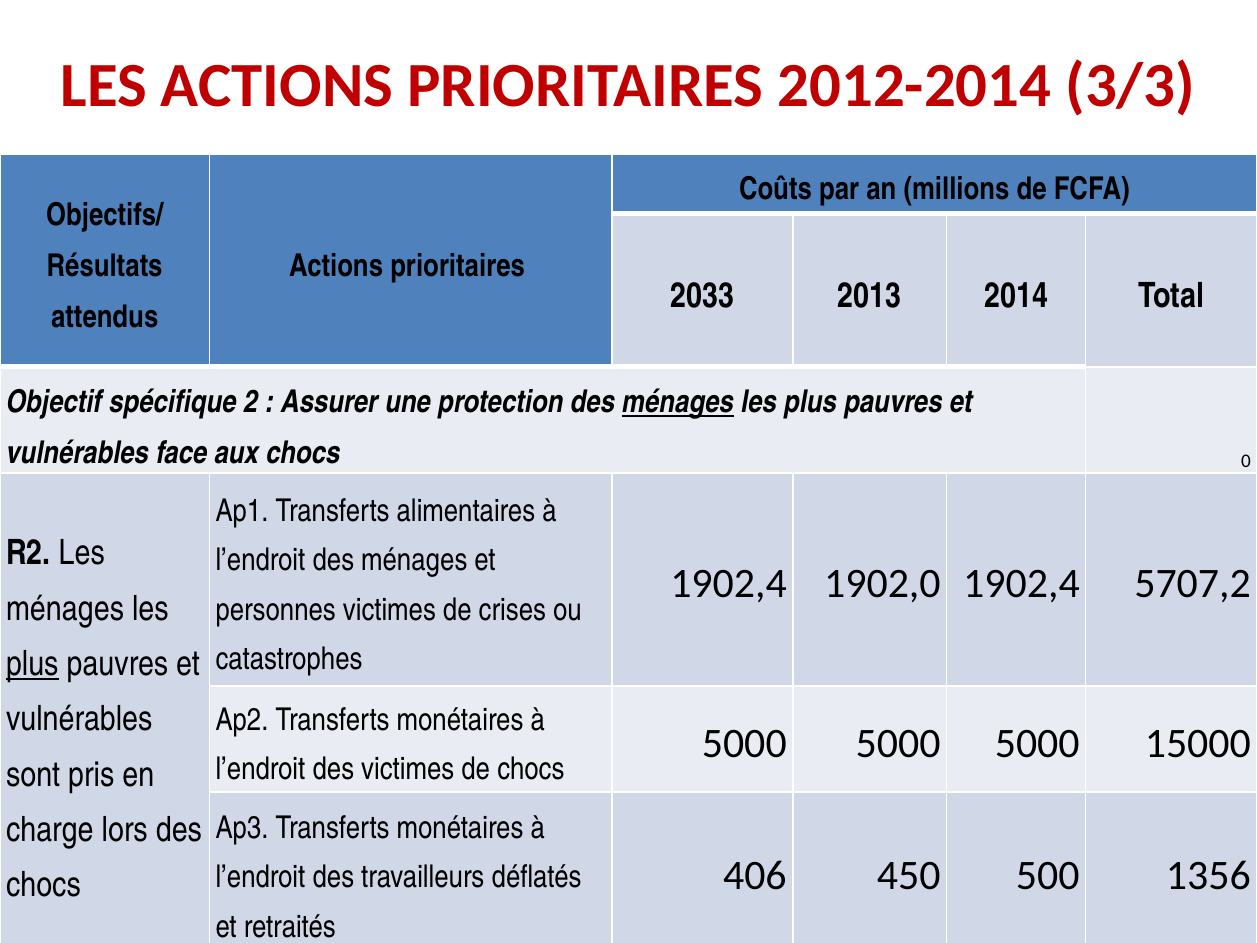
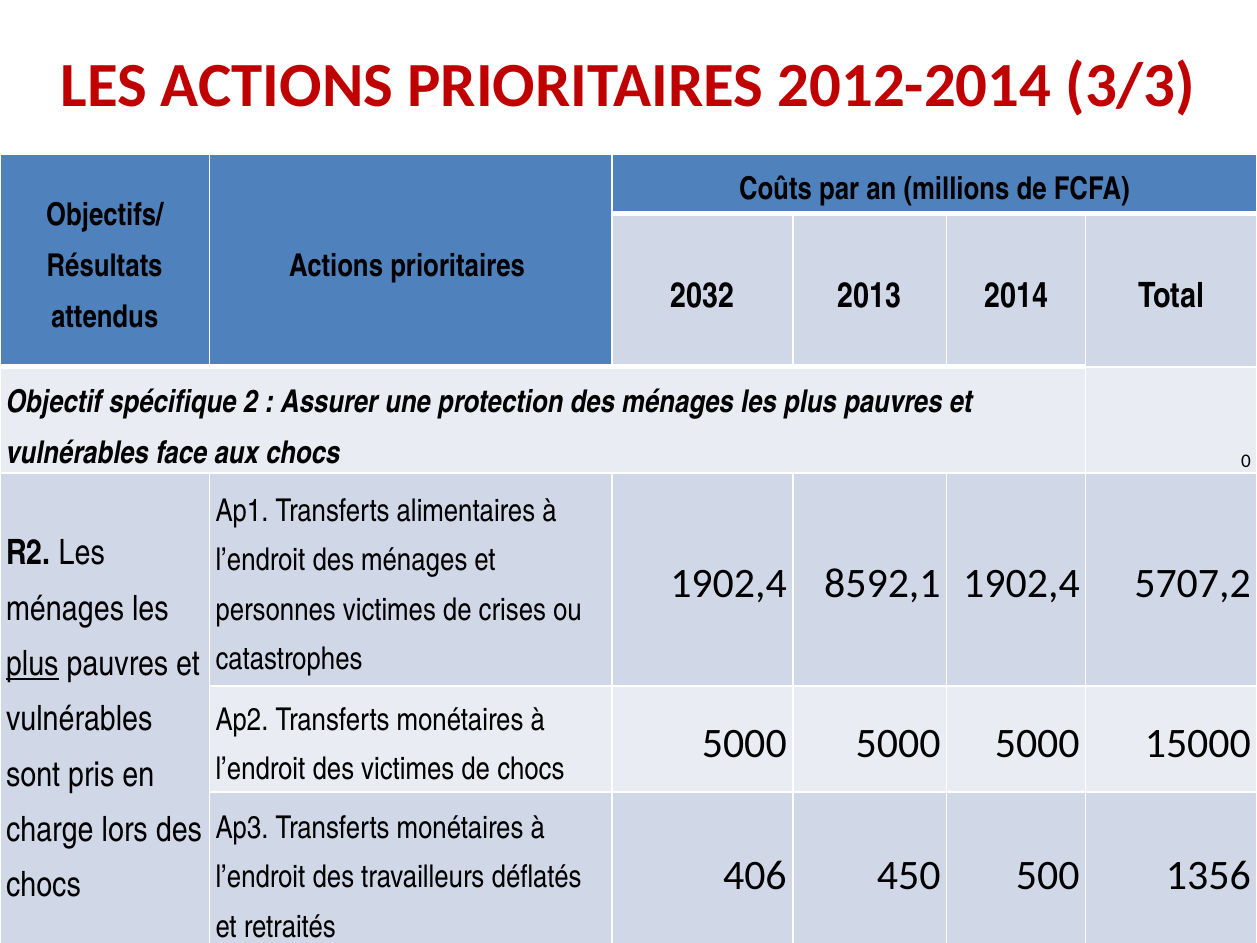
2033: 2033 -> 2032 (702, 296)
ménages underline: present -> none (678, 402)
1902,0: 1902,0 -> 8592,1 (882, 584)
